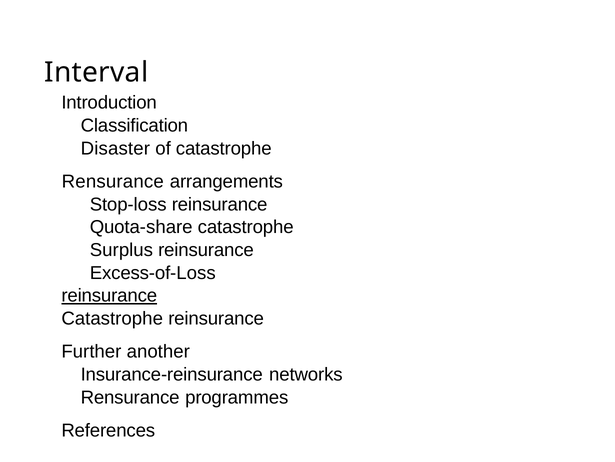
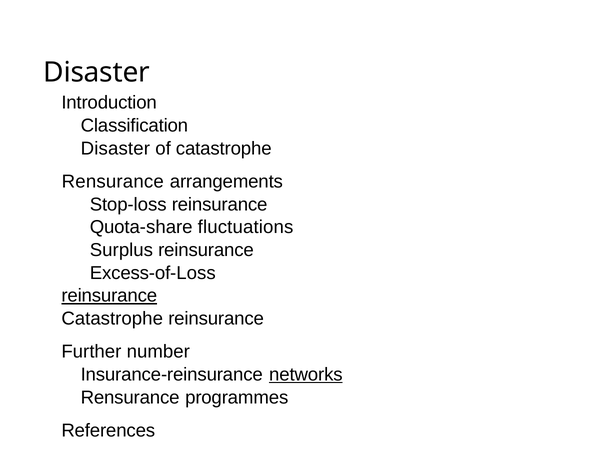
Interval: Interval -> Disaster (97, 72)
Quota-share catastrophe: catastrophe -> fluctuations (246, 227)
another: another -> number (158, 351)
networks underline: none -> present (306, 374)
